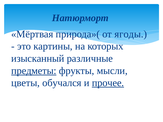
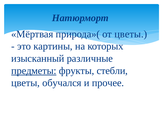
от ягоды: ягоды -> цветы (131, 34)
мысли: мысли -> стебли (112, 71)
прочее underline: present -> none (108, 83)
